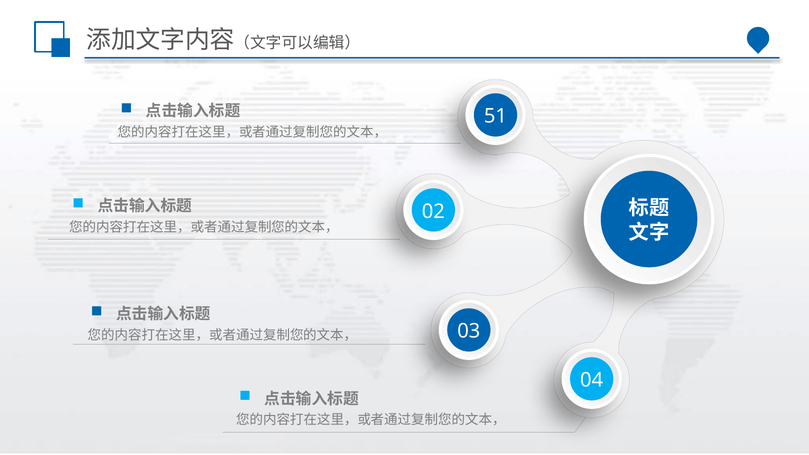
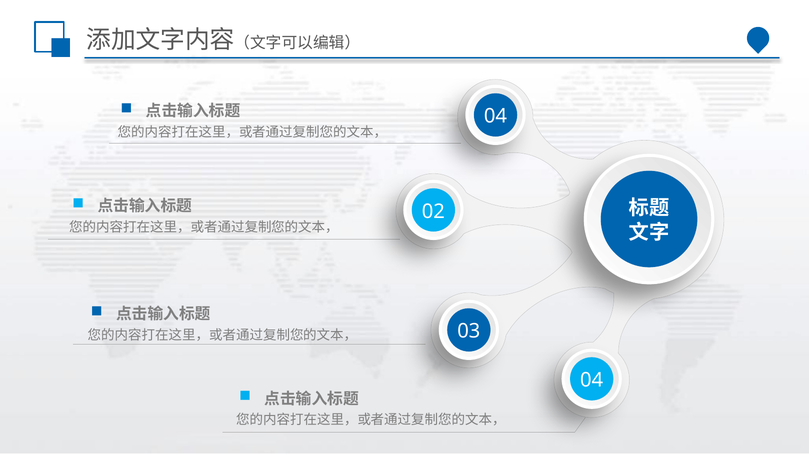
51: 51 -> 04 (496, 116)
